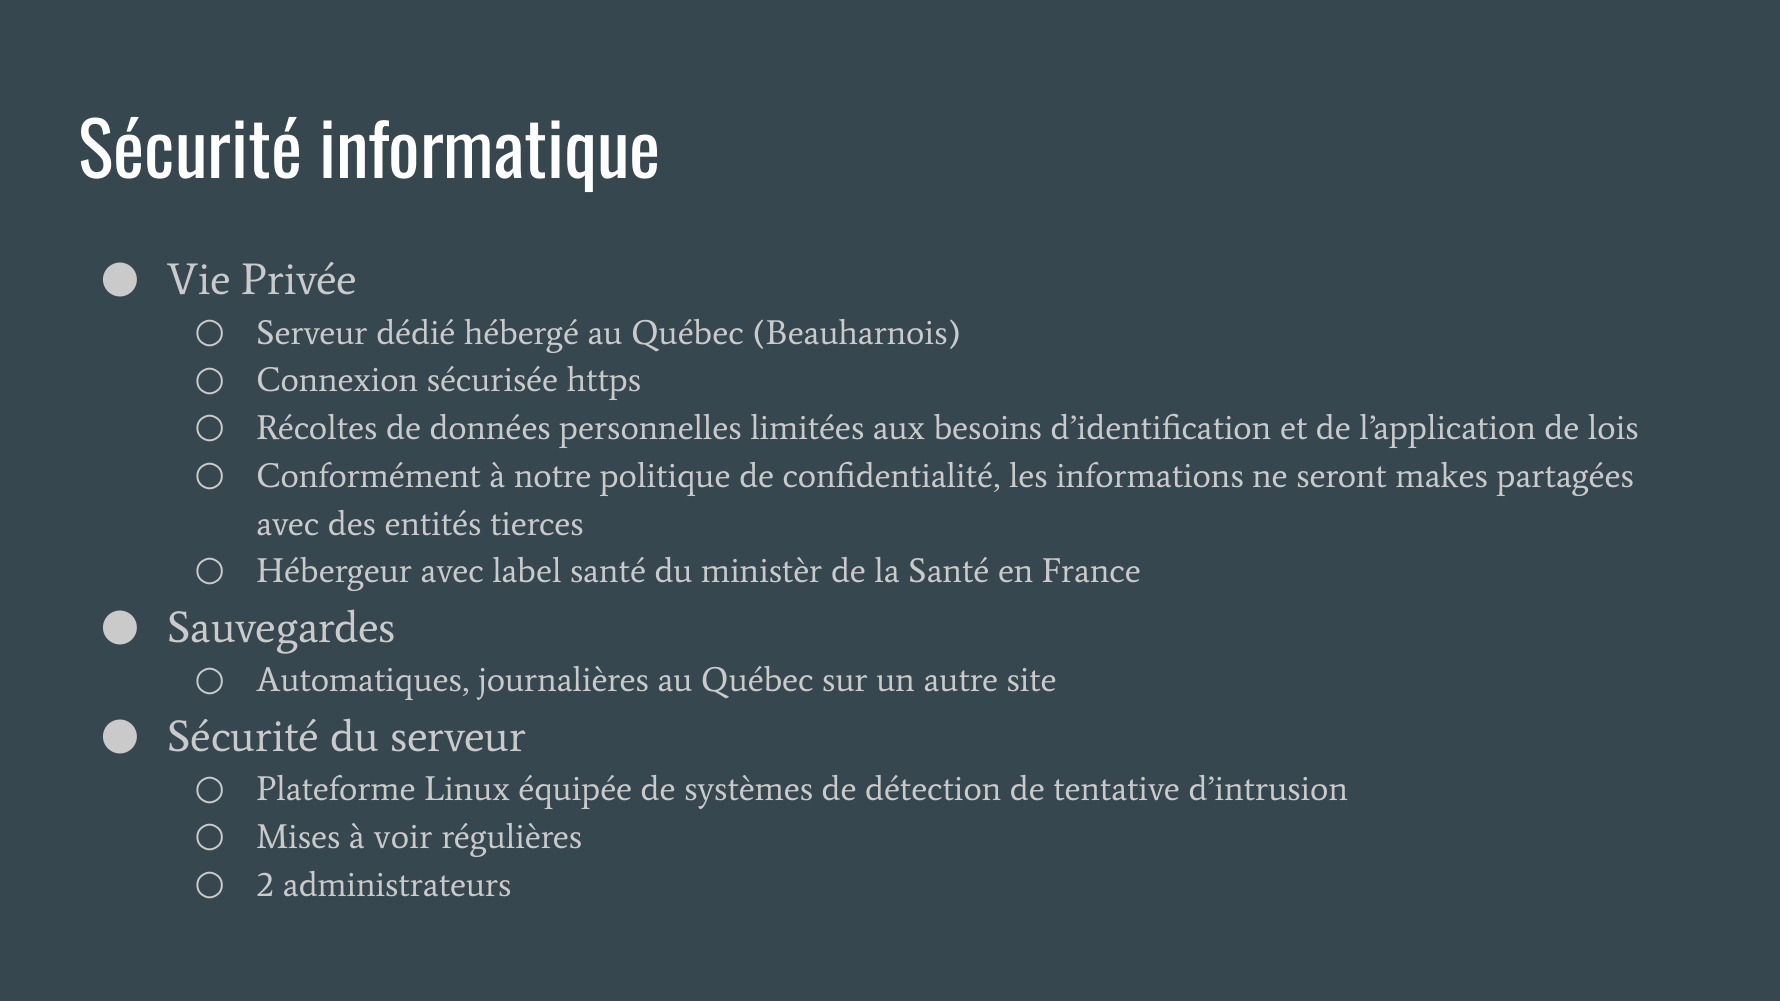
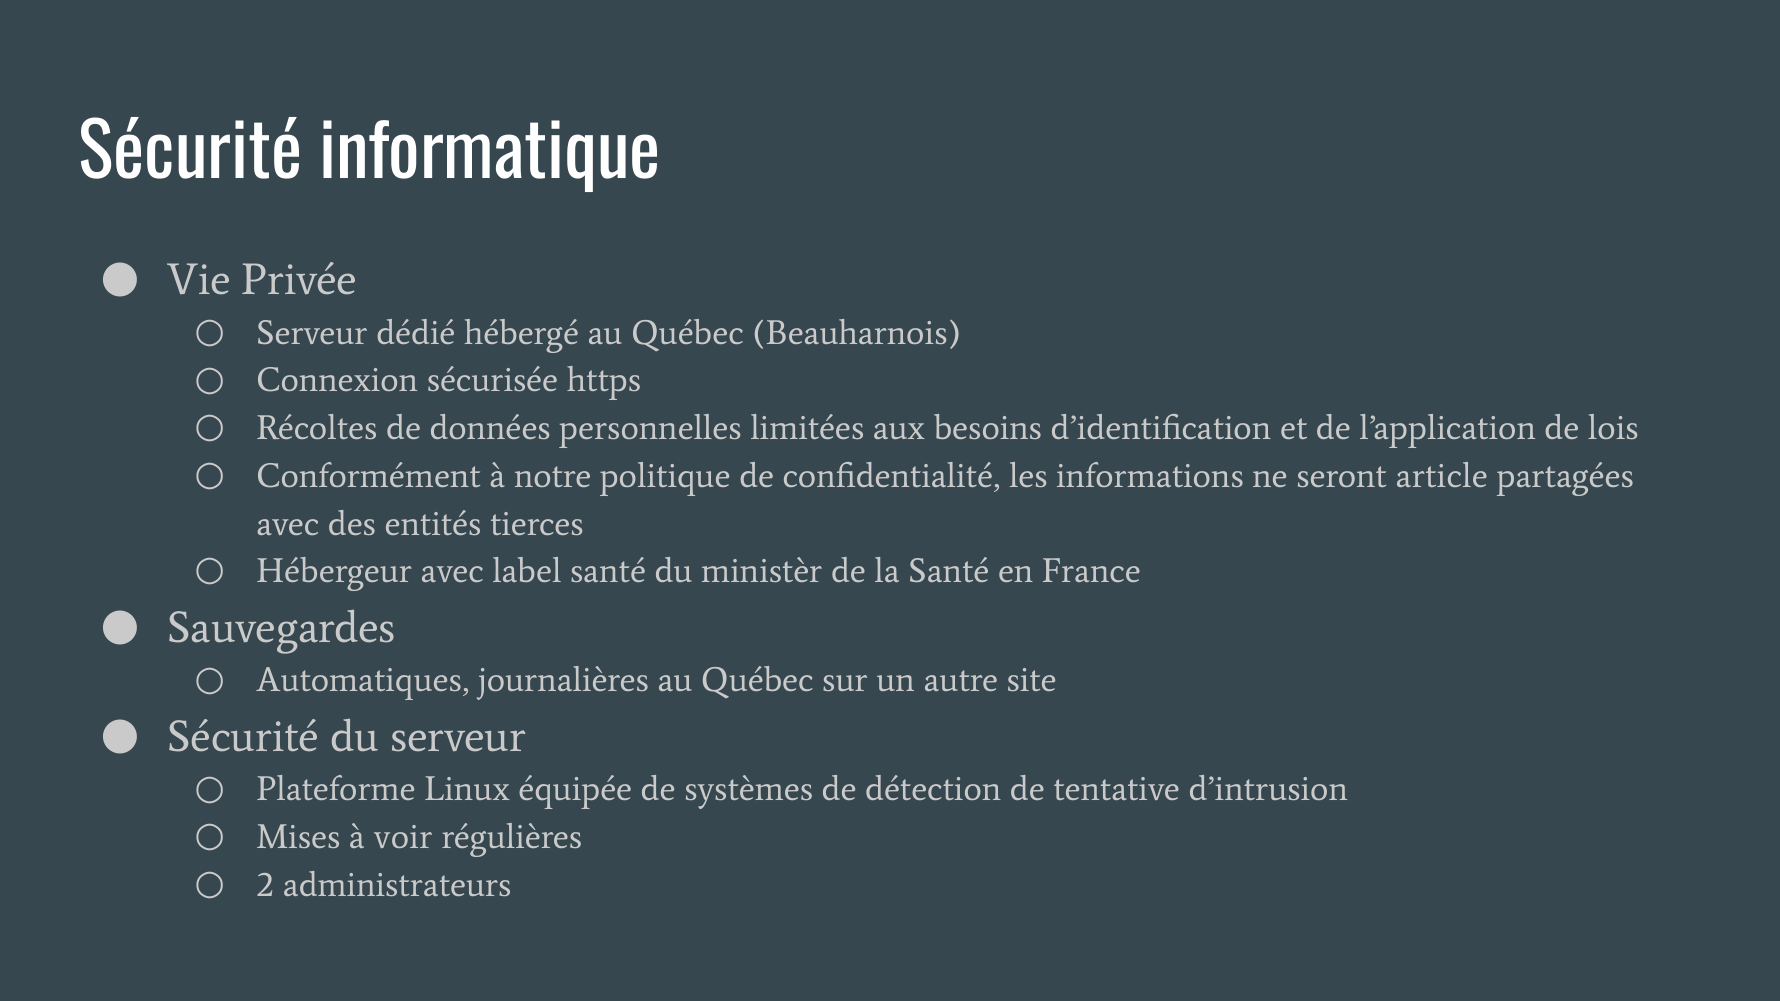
makes: makes -> article (1442, 476)
